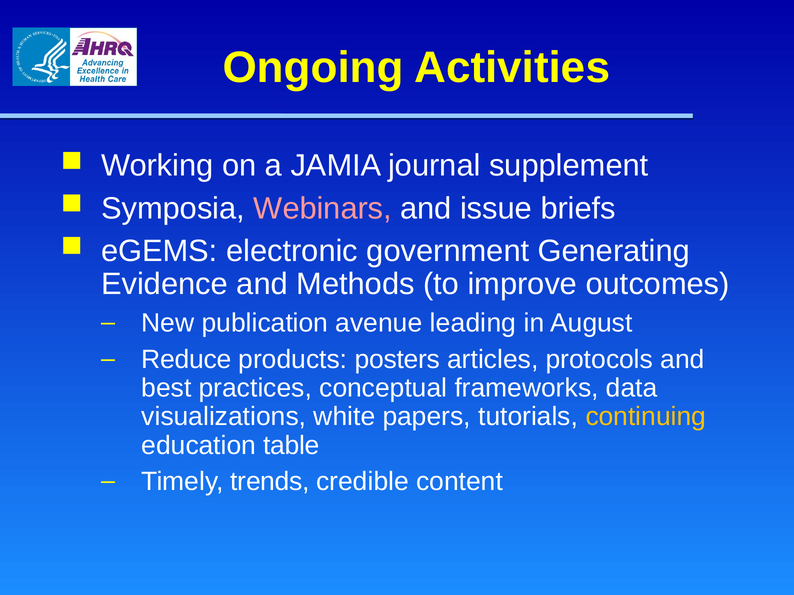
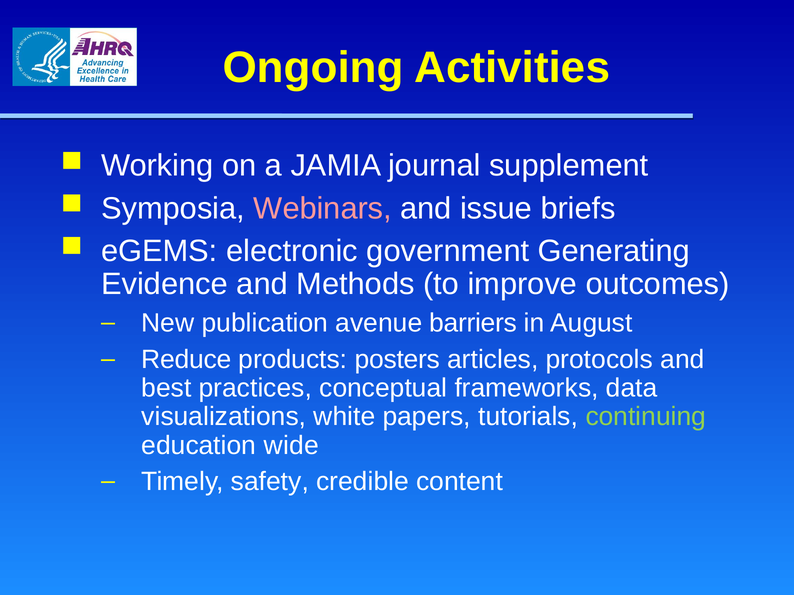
leading: leading -> barriers (473, 323)
continuing colour: yellow -> light green (646, 417)
table: table -> wide (291, 446)
trends: trends -> safety (270, 482)
